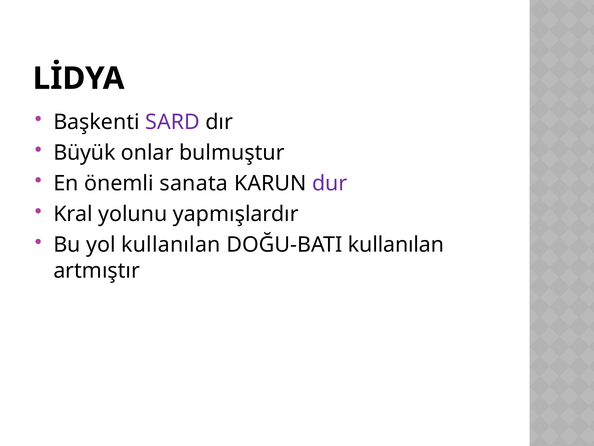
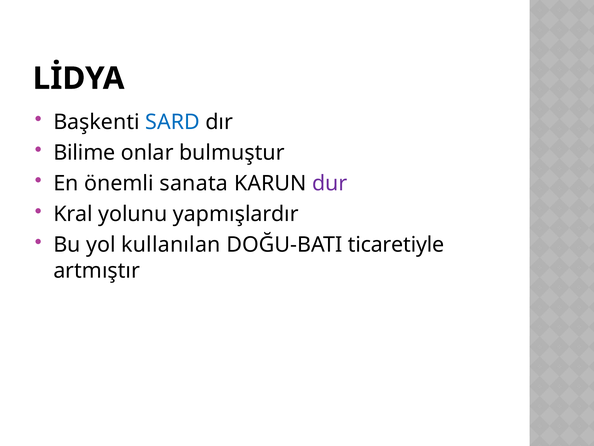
SARD colour: purple -> blue (172, 122)
Büyük: Büyük -> Bilime (84, 153)
DOĞU-BATI kullanılan: kullanılan -> ticaretiyle (396, 245)
